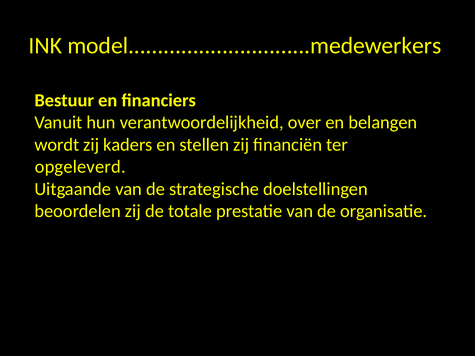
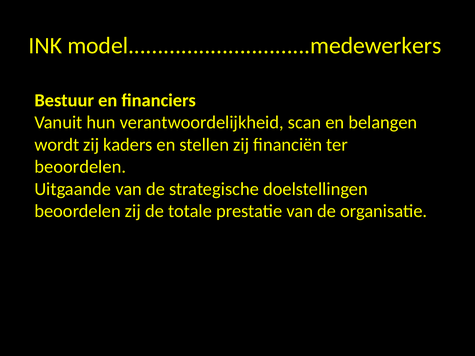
over: over -> scan (305, 123)
opgeleverd: opgeleverd -> beoordelen (80, 167)
